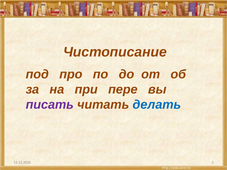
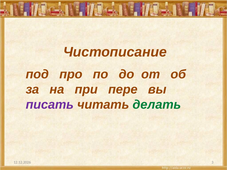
делать colour: blue -> green (157, 105)
